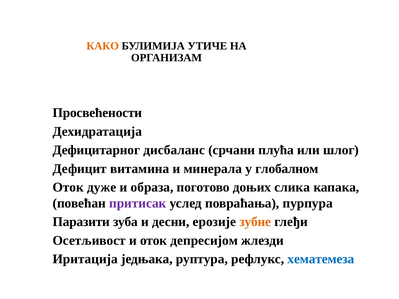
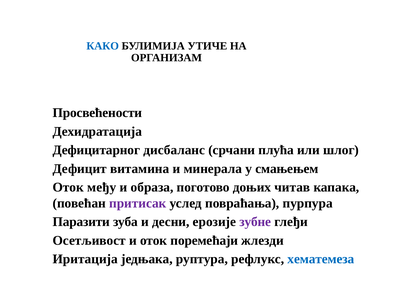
КАКО colour: orange -> blue (103, 46)
глобалном: глобалном -> смањењем (287, 169)
дуже: дуже -> међу (102, 187)
слика: слика -> читав (292, 187)
зубне colour: orange -> purple (255, 222)
депресијом: депресијом -> поремећаји (204, 241)
